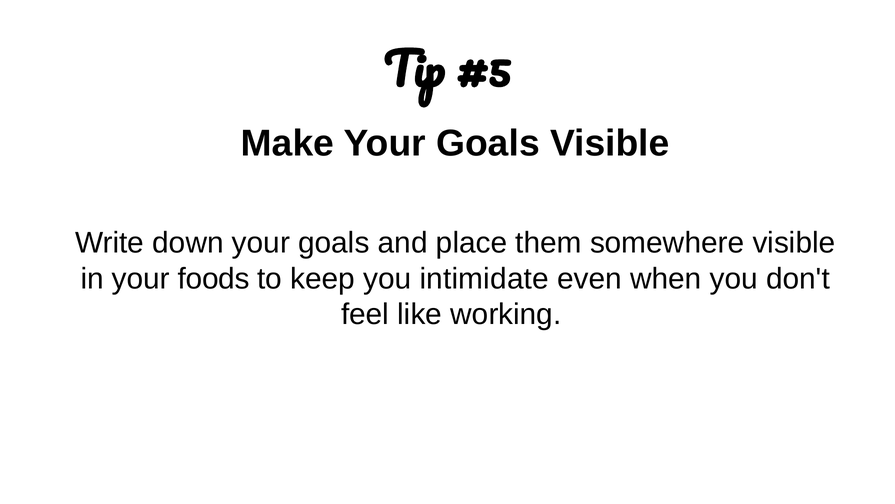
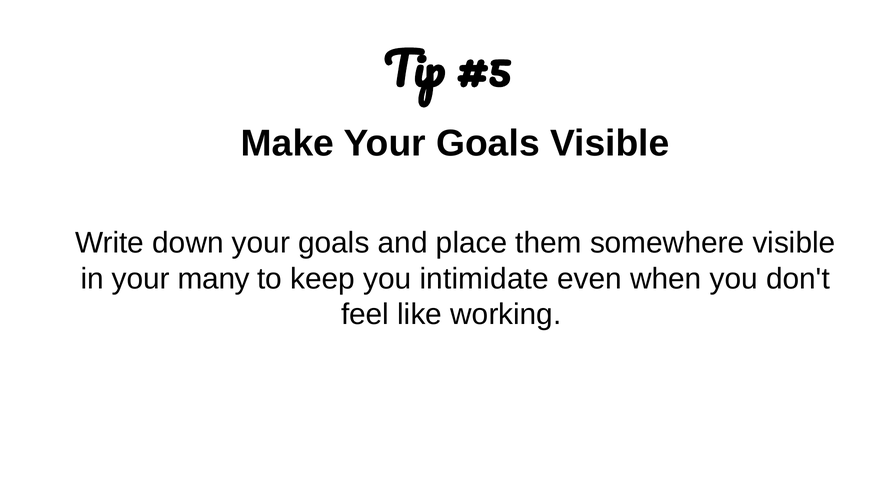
foods: foods -> many (214, 278)
